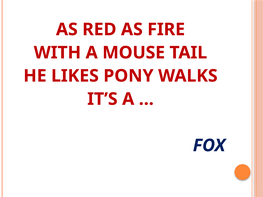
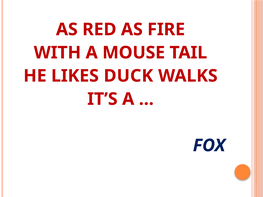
PONY: PONY -> DUCK (128, 76)
